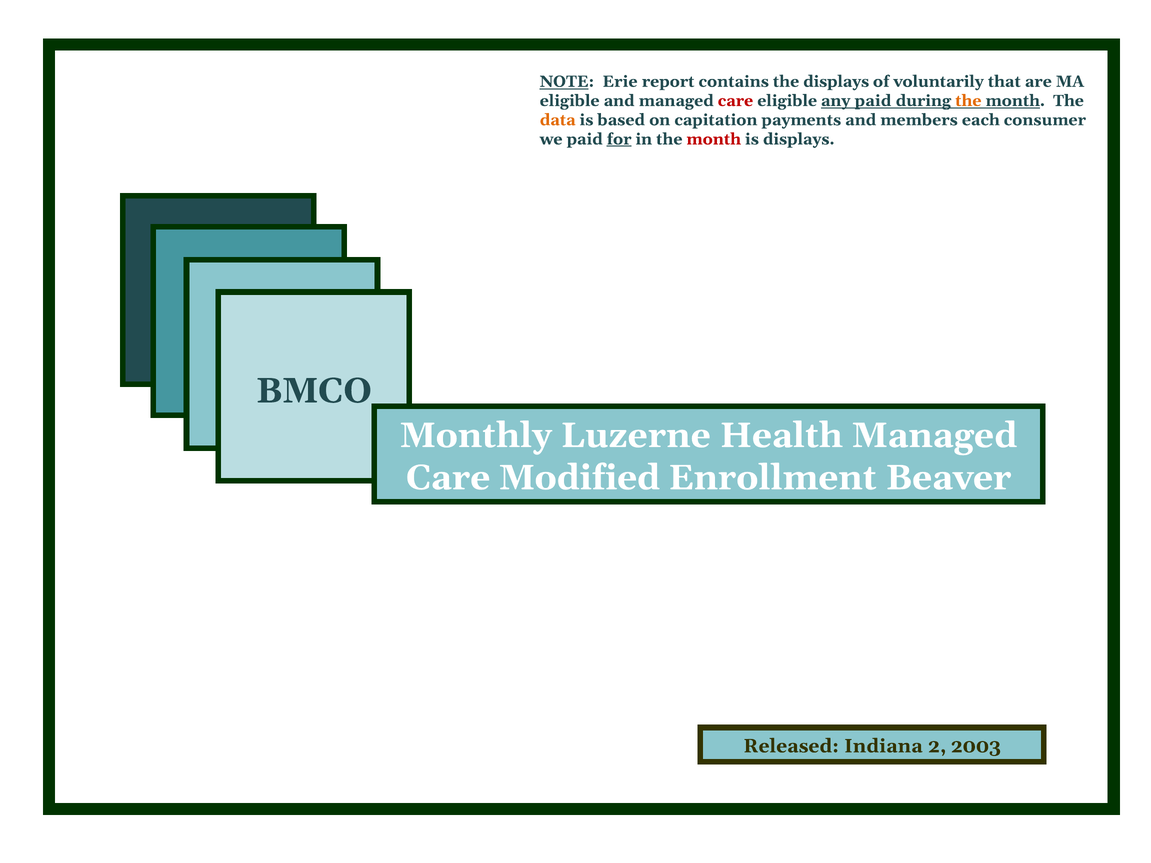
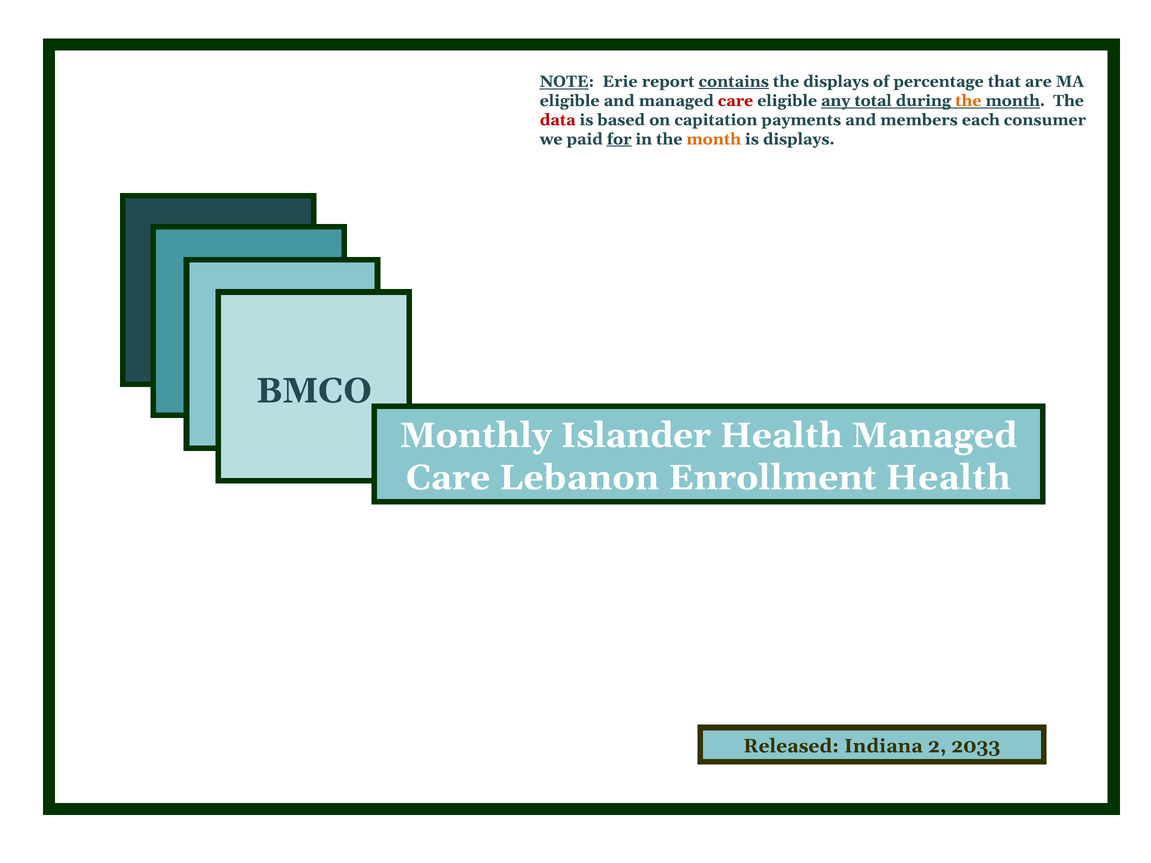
contains underline: none -> present (734, 82)
voluntarily: voluntarily -> percentage (939, 82)
any paid: paid -> total (873, 101)
data colour: orange -> red (558, 120)
month colour: red -> orange (714, 139)
Luzerne: Luzerne -> Islander (636, 436)
Modified: Modified -> Lebanon (579, 478)
Enrollment Beaver: Beaver -> Health (948, 478)
2003: 2003 -> 2033 (976, 746)
